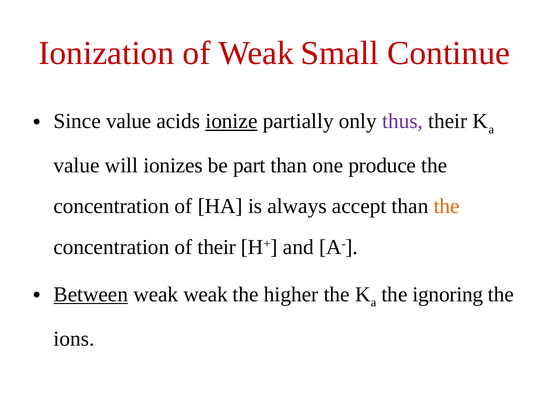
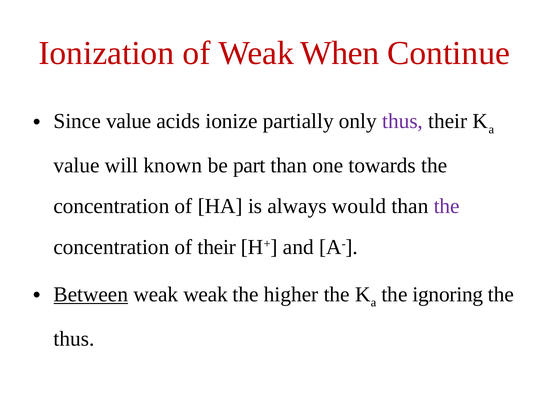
Small: Small -> When (340, 53)
ionize underline: present -> none (231, 121)
ionizes: ionizes -> known (173, 166)
produce: produce -> towards (382, 166)
accept: accept -> would (359, 207)
the colour: orange -> purple (447, 207)
ions: ions -> thus (74, 339)
